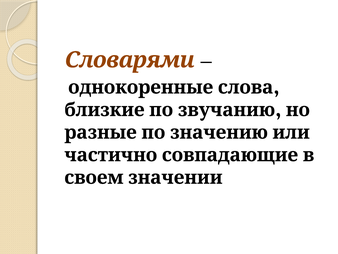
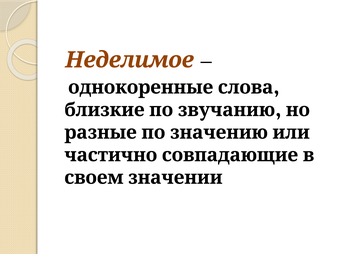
Словарями: Словарями -> Неделимое (130, 60)
